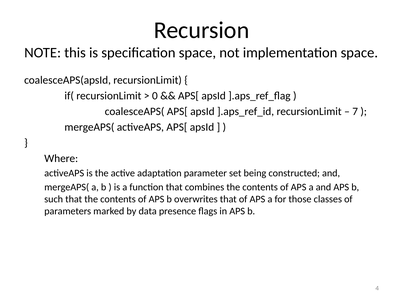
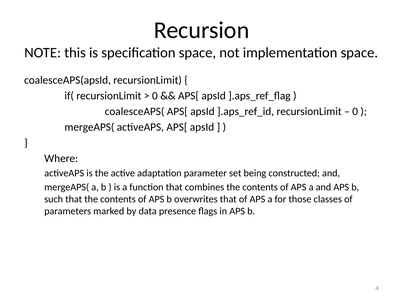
7: 7 -> 0 (355, 111)
